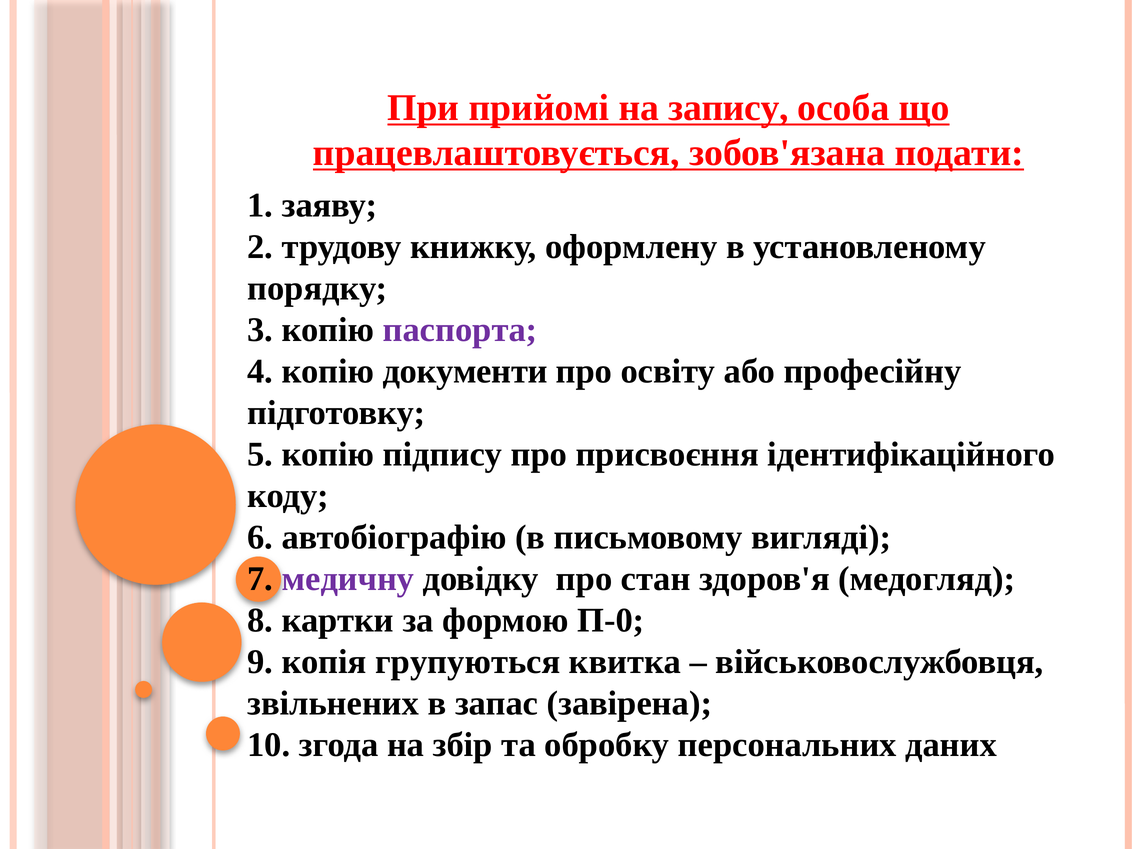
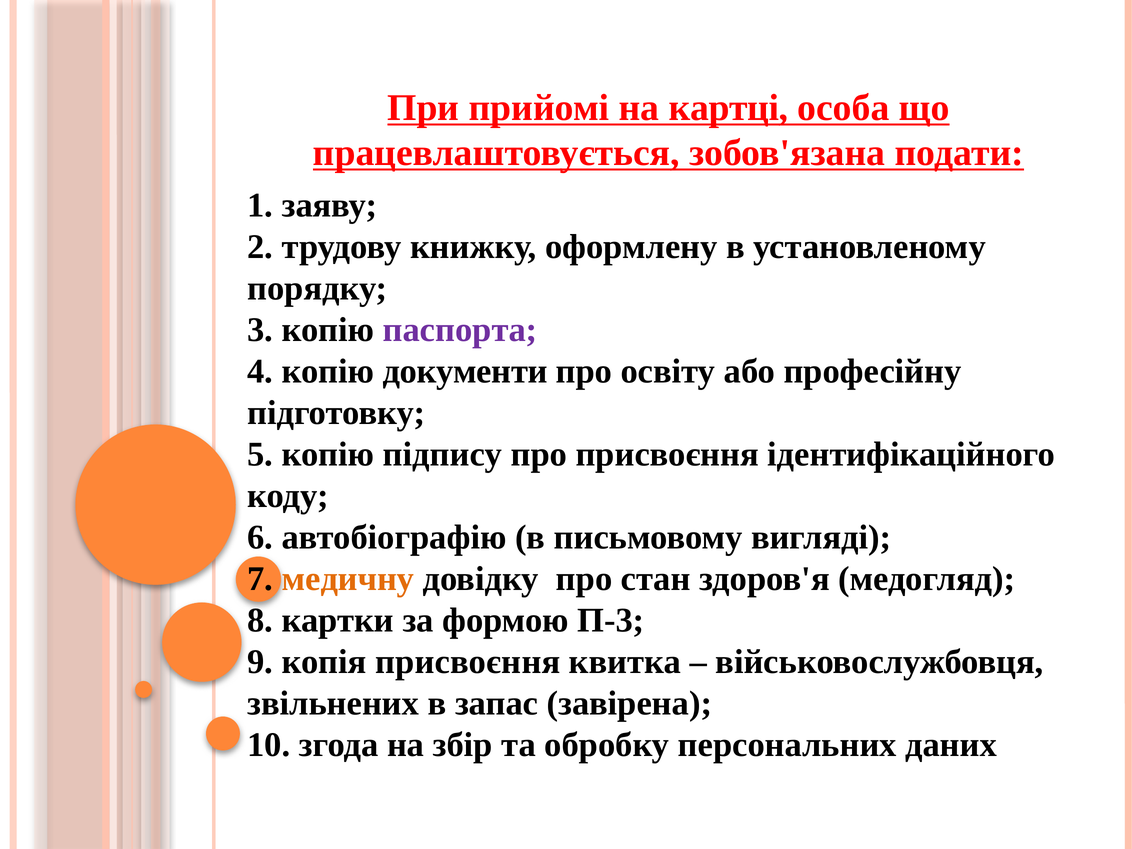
запису: запису -> картці (728, 108)
медичну colour: purple -> orange (348, 579)
П-0: П-0 -> П-3 (611, 621)
копія групуються: групуються -> присвоєння (468, 662)
